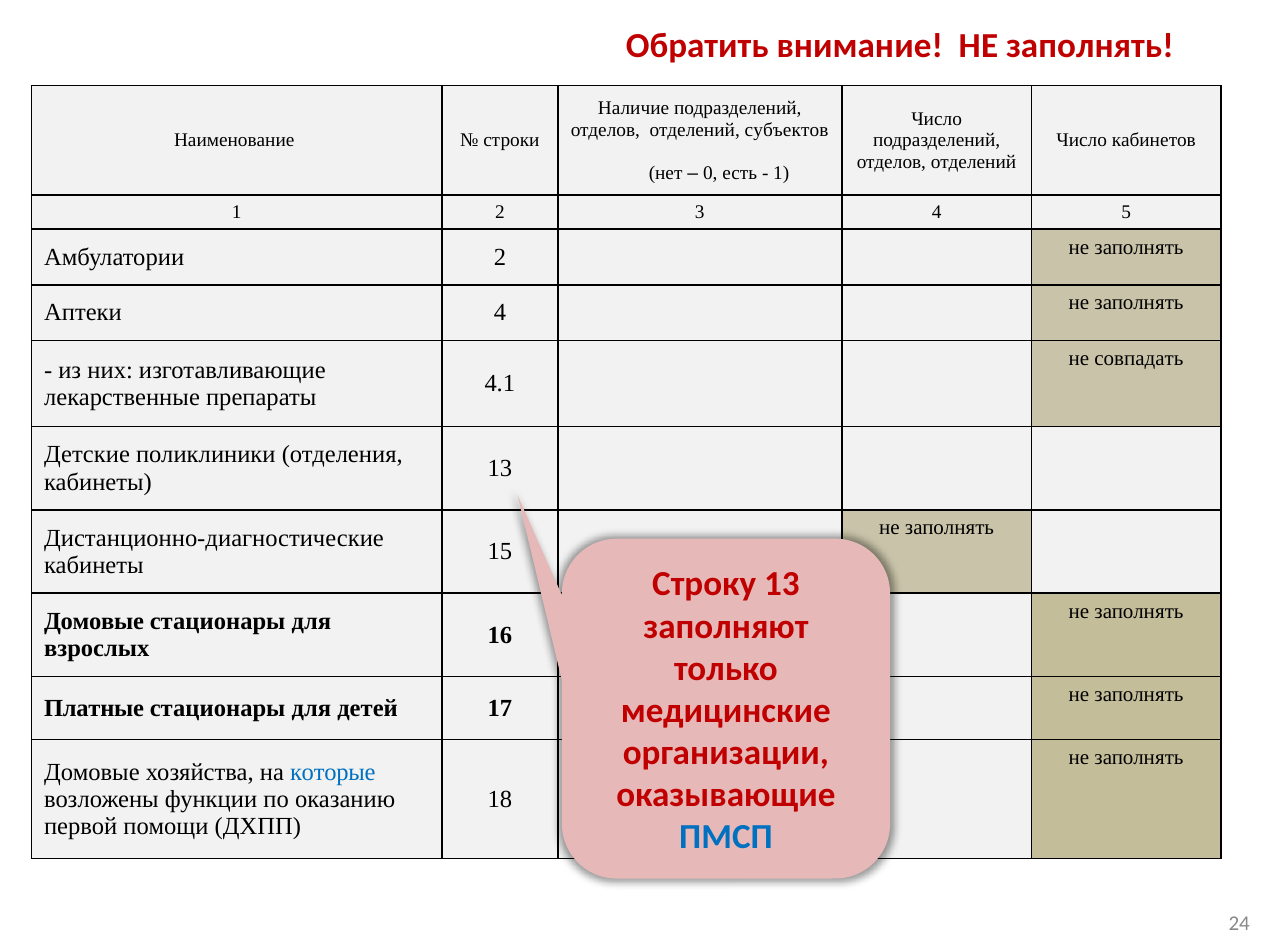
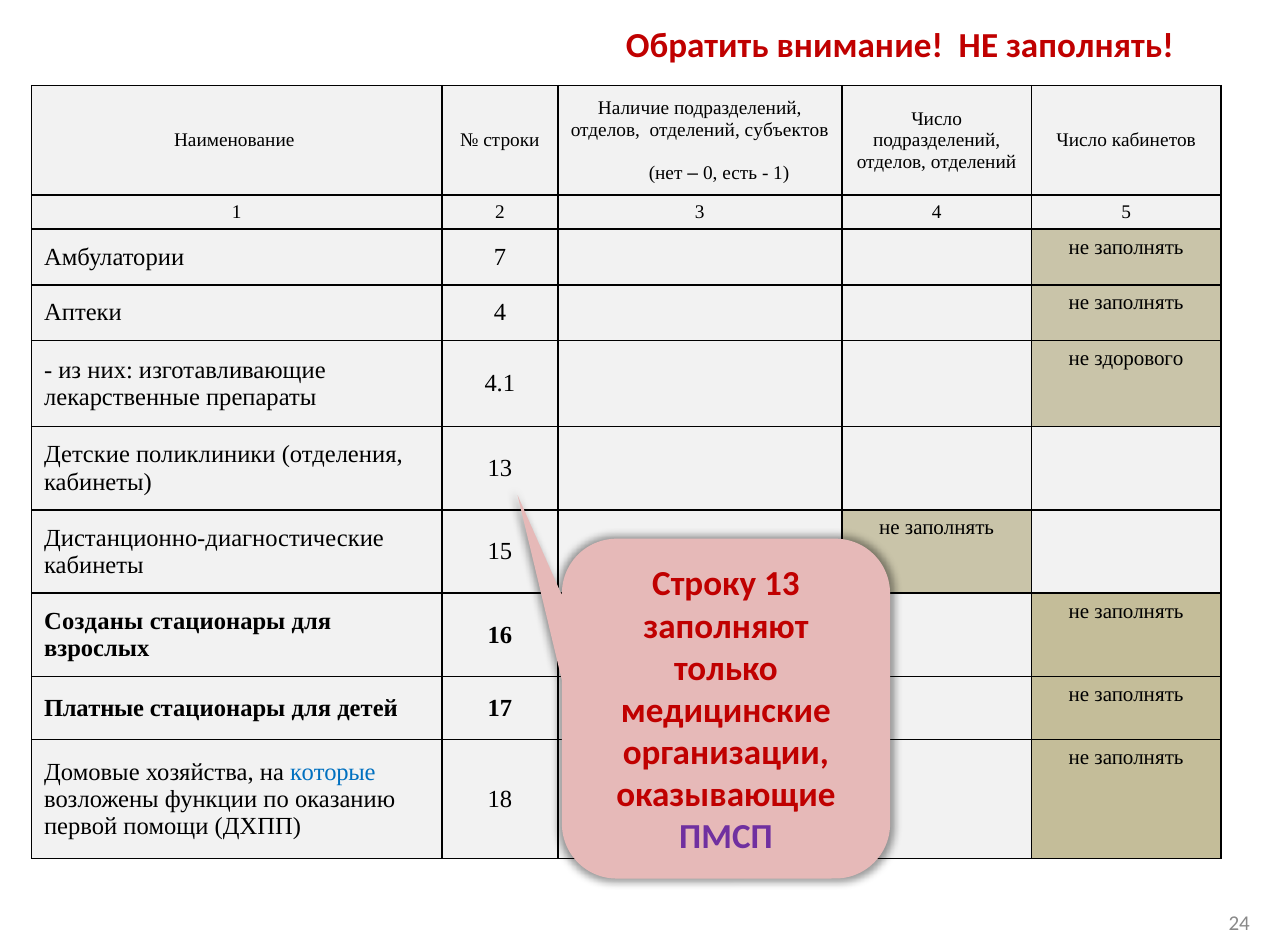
Амбулатории 2: 2 -> 7 (500, 257)
совпадать: совпадать -> здорового (1139, 359)
Домовые: Домовые -> Созданы (94, 622)
ПМСП colour: blue -> purple (726, 837)
